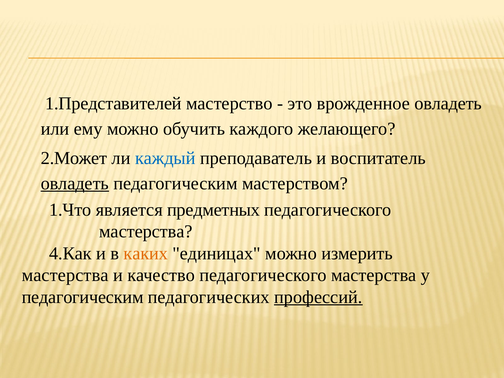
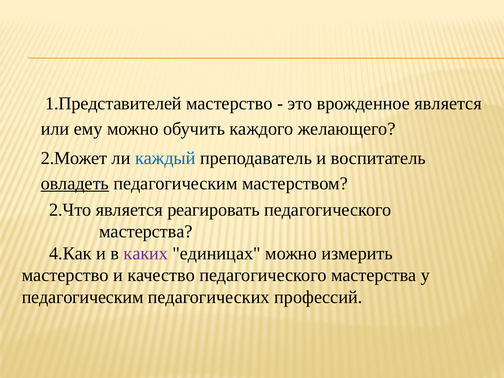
врожденное овладеть: овладеть -> является (448, 104)
1.Что: 1.Что -> 2.Что (70, 210)
предметных: предметных -> реагировать (214, 210)
каких colour: orange -> purple (146, 253)
мастерства: мастерства -> мастерство (65, 275)
профессий underline: present -> none (318, 297)
